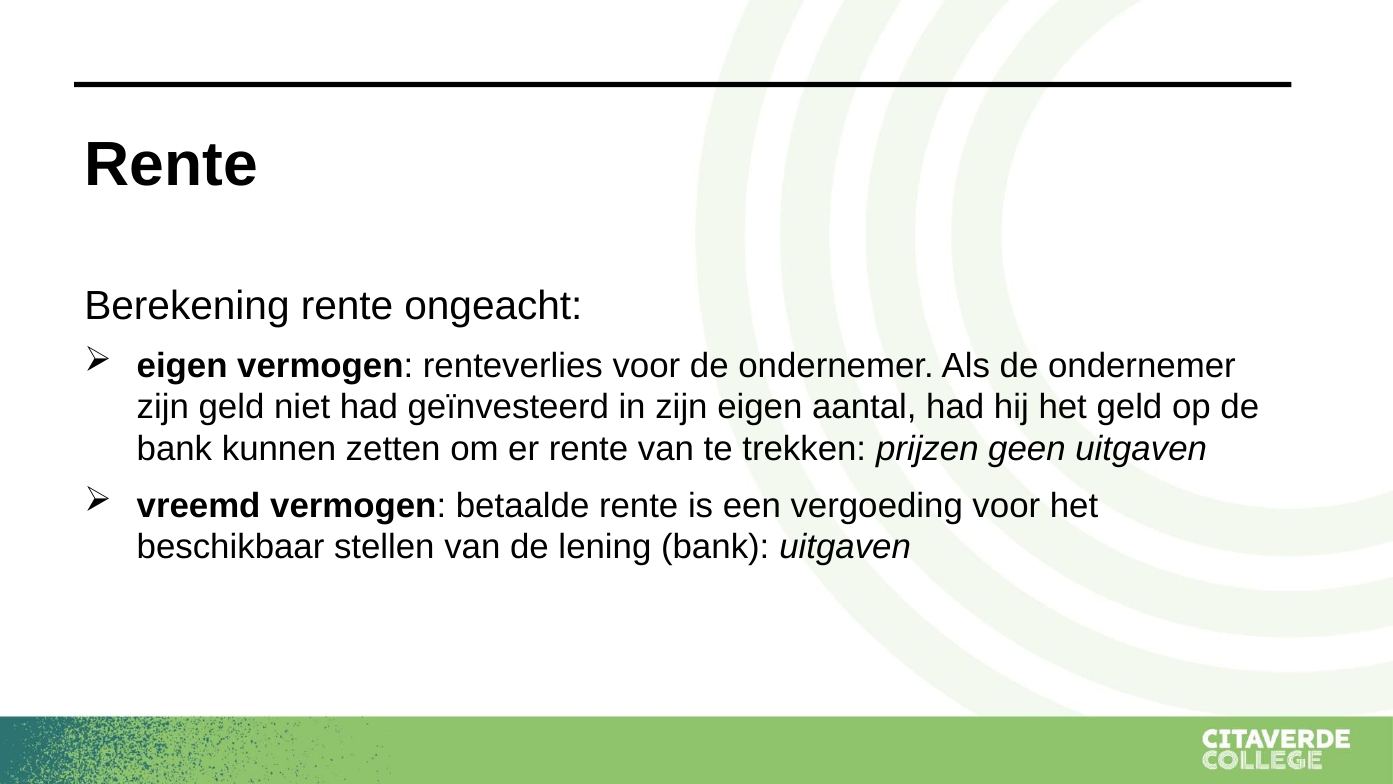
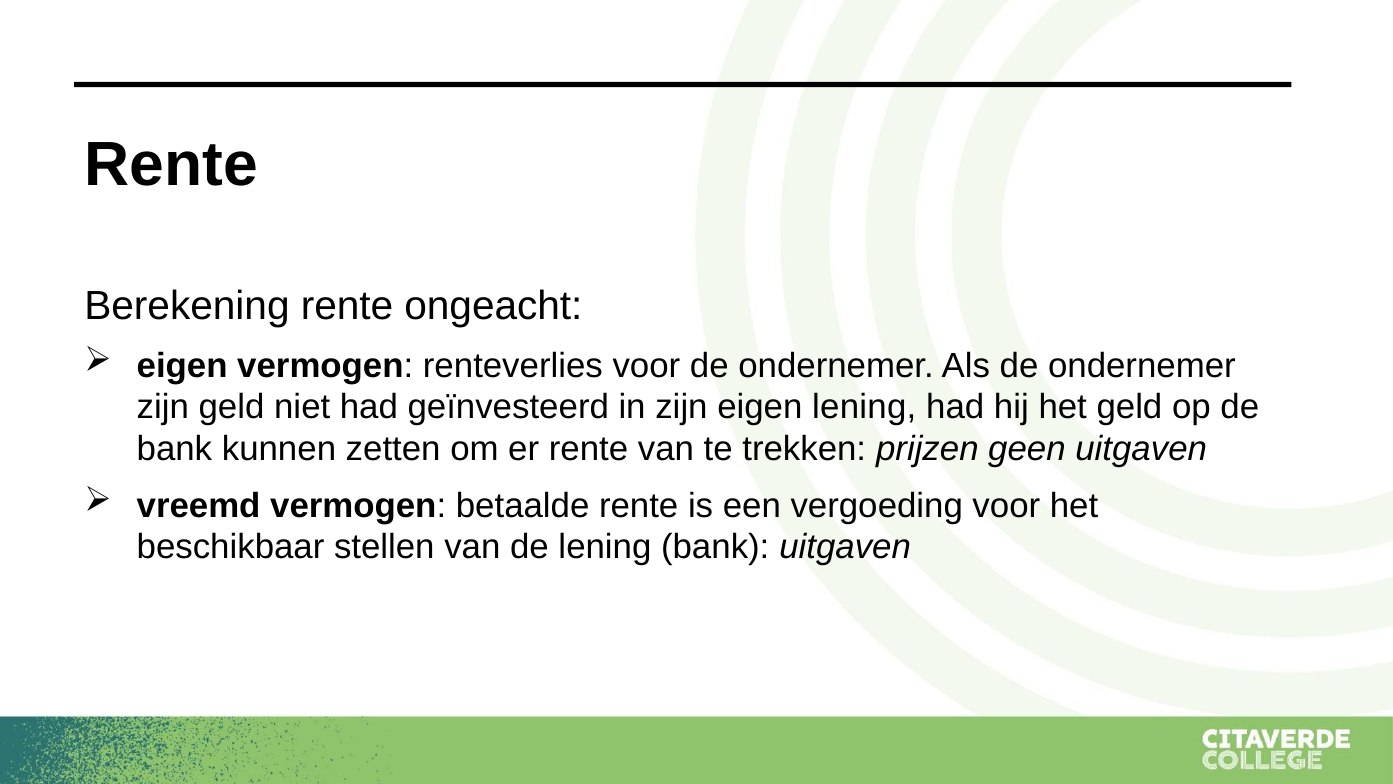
eigen aantal: aantal -> lening (864, 407)
